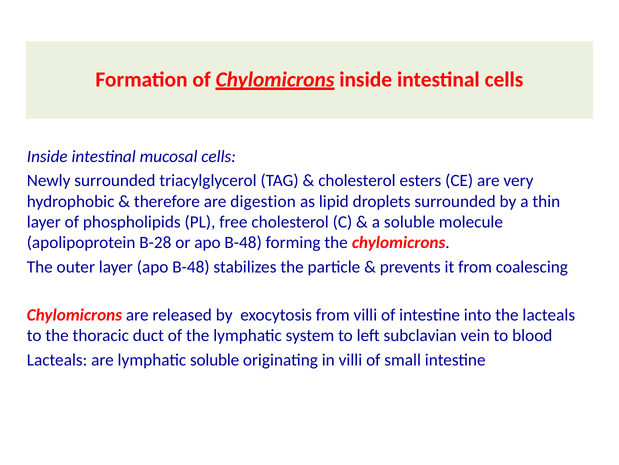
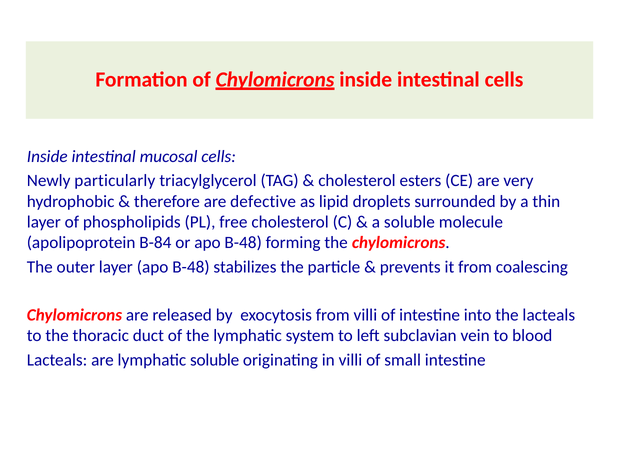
Newly surrounded: surrounded -> particularly (115, 180)
digestion: digestion -> defective (263, 201)
B-28: B-28 -> B-84 (155, 242)
